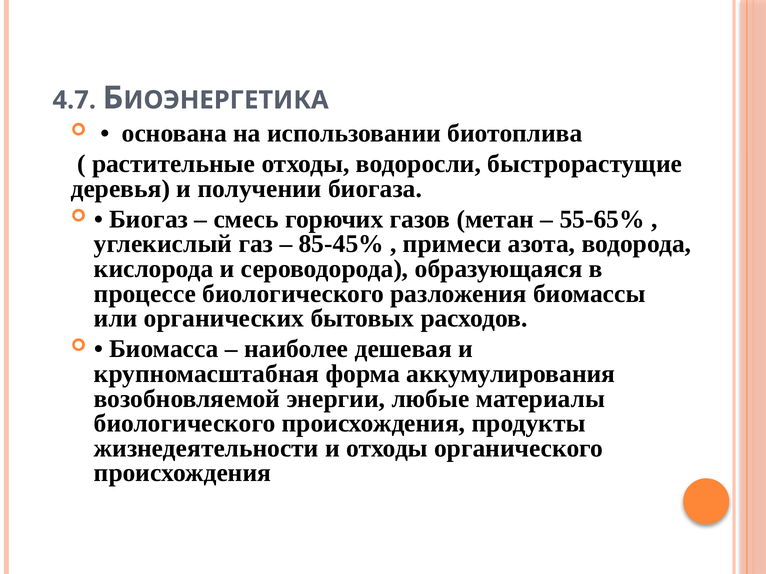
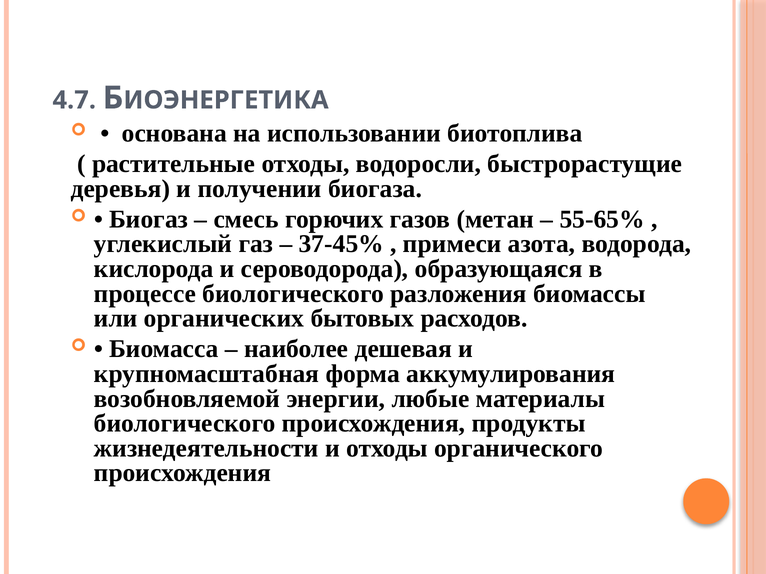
85-45%: 85-45% -> 37-45% (341, 244)
